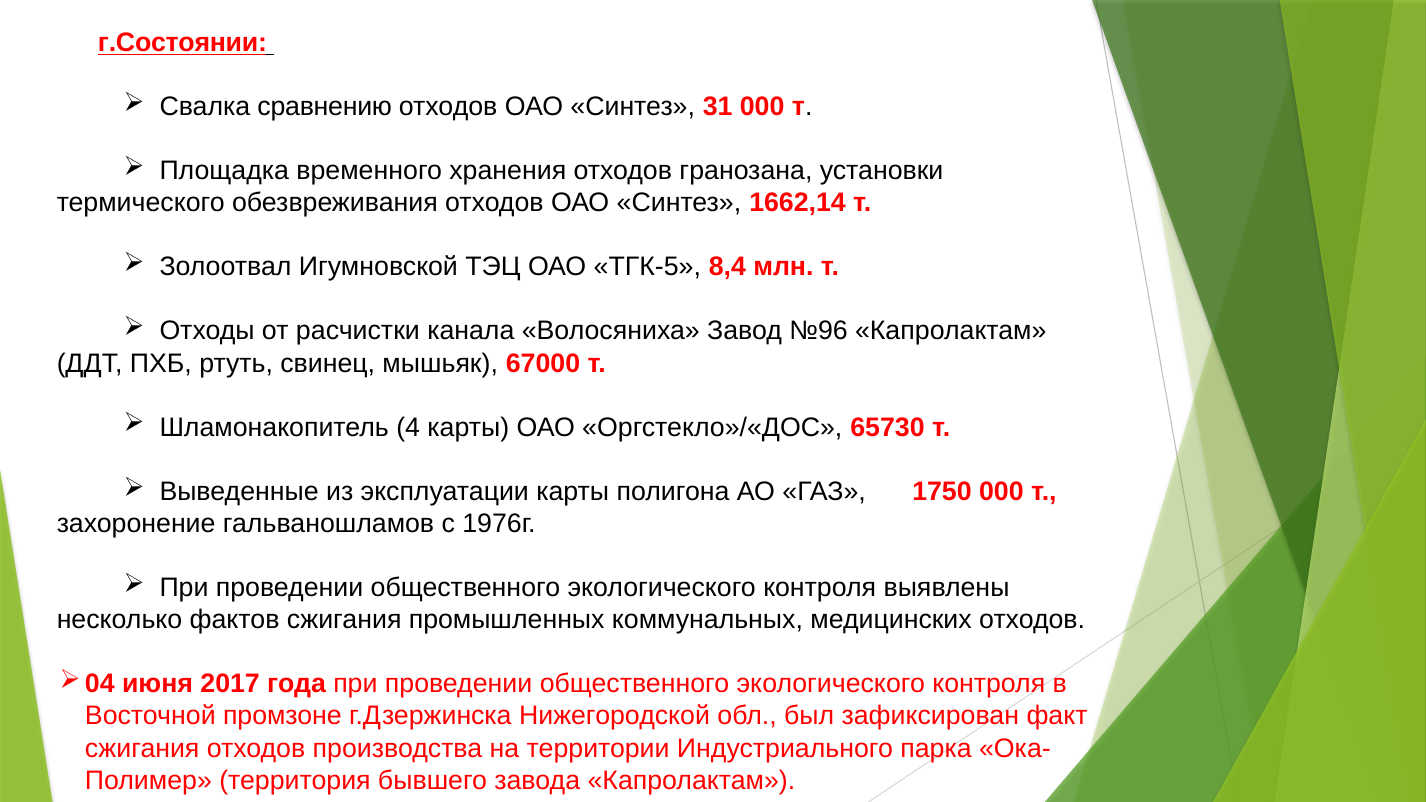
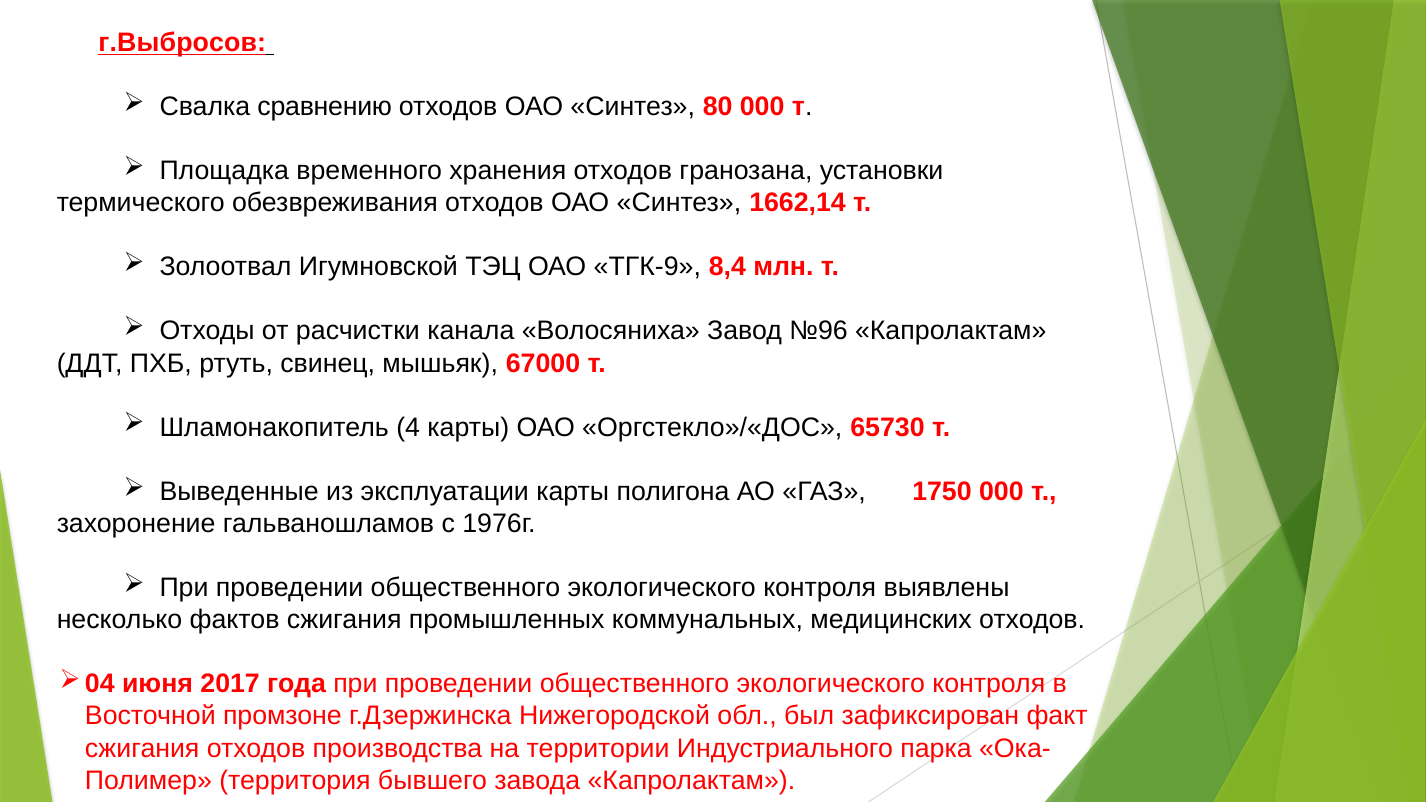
г.Состоянии: г.Состоянии -> г.Выбросов (182, 42)
31: 31 -> 80 (718, 107)
ТГК-5: ТГК-5 -> ТГК-9 (647, 267)
